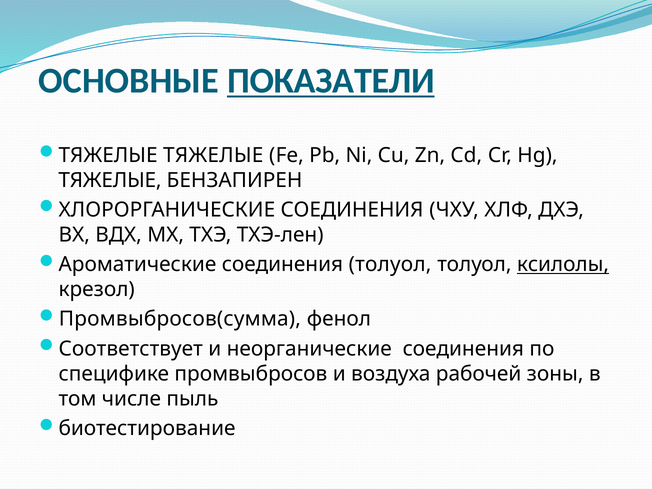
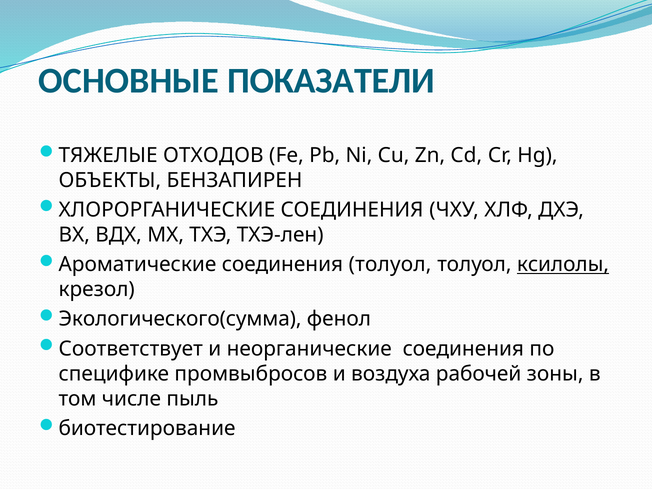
ПОКАЗАТЕЛИ underline: present -> none (331, 81)
ТЯЖЕЛЫЕ ТЯЖЕЛЫЕ: ТЯЖЕЛЫЕ -> ОТХОДОВ (213, 155)
ТЯЖЕЛЫЕ: ТЯЖЕЛЫЕ -> ОБЪЕКТЫ (110, 180)
Промвыбросов(сумма: Промвыбросов(сумма -> Экологического(сумма (180, 319)
